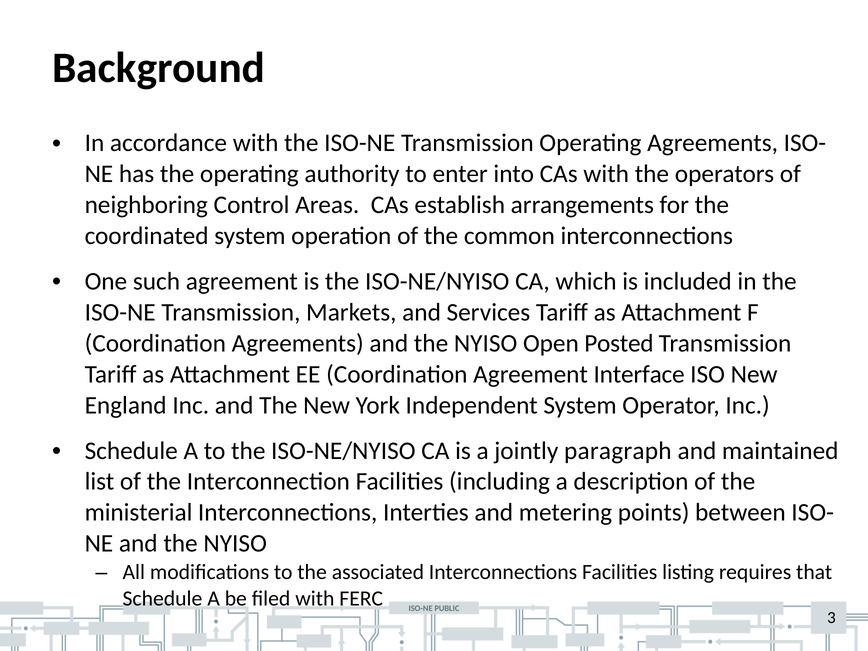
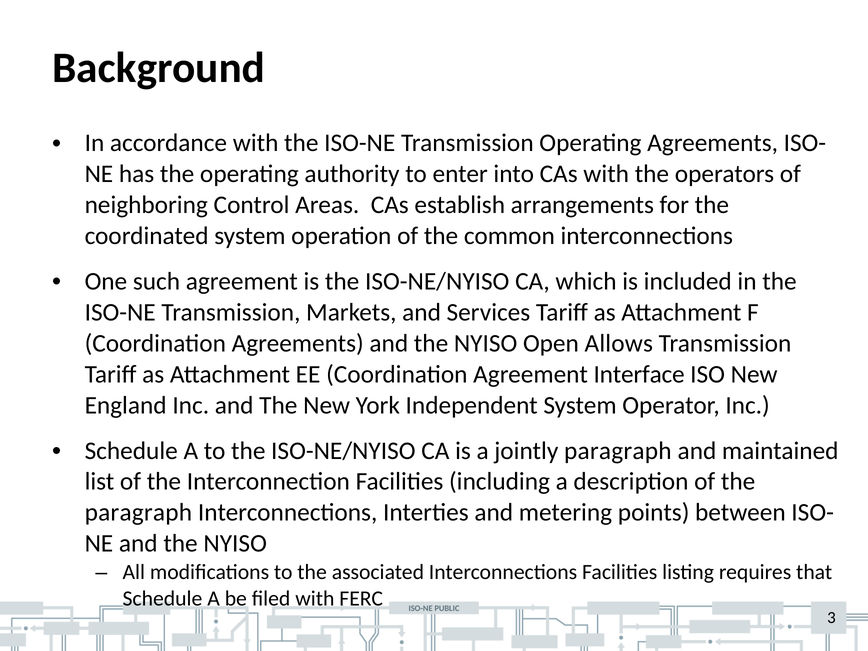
Posted: Posted -> Allows (619, 343)
ministerial: ministerial -> paragraph (138, 513)
